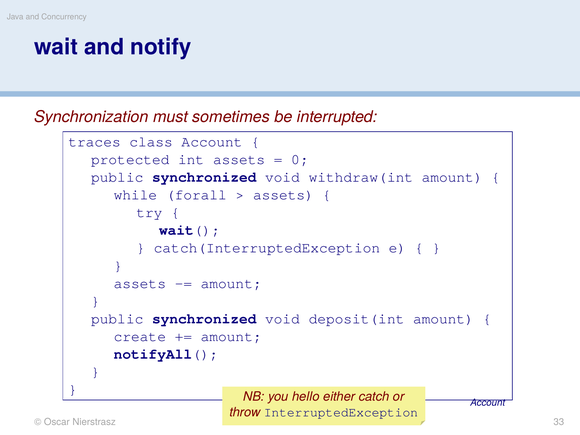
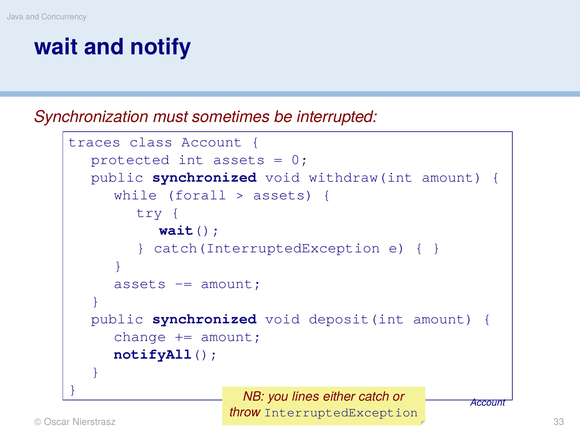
create: create -> change (140, 336)
hello: hello -> lines (306, 397)
